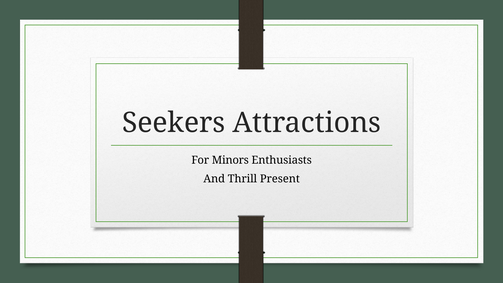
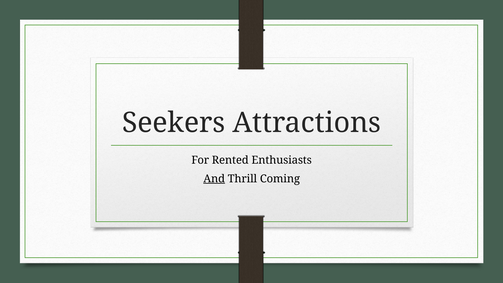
Minors: Minors -> Rented (230, 160)
And underline: none -> present (214, 179)
Present: Present -> Coming (280, 179)
